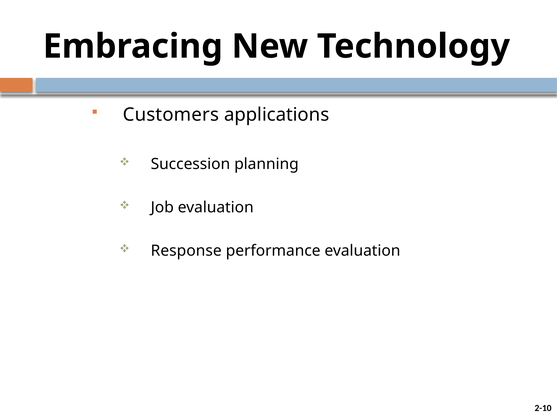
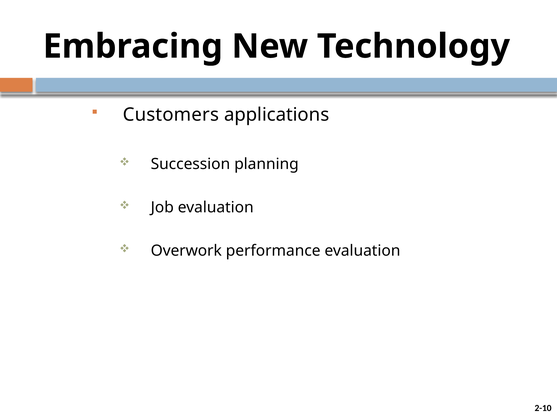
Response: Response -> Overwork (186, 251)
